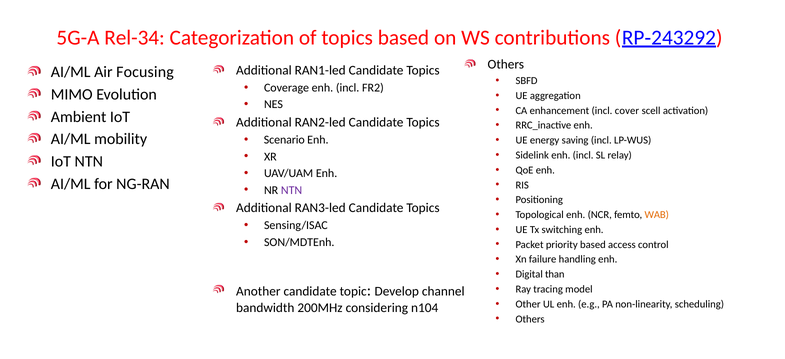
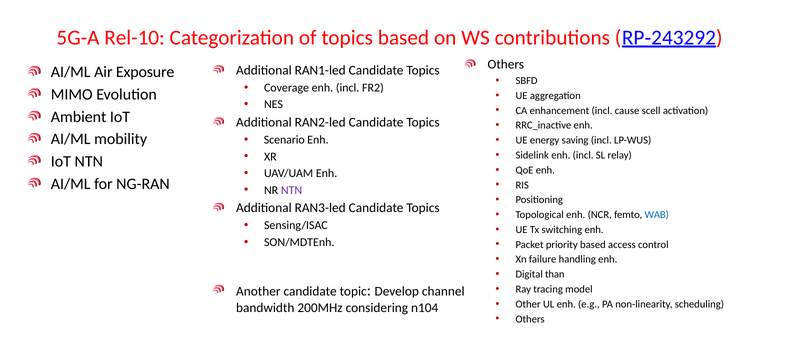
Rel-34: Rel-34 -> Rel-10 (135, 37)
Focusing: Focusing -> Exposure (145, 72)
cover: cover -> cause (627, 111)
WAB colour: orange -> blue (657, 215)
